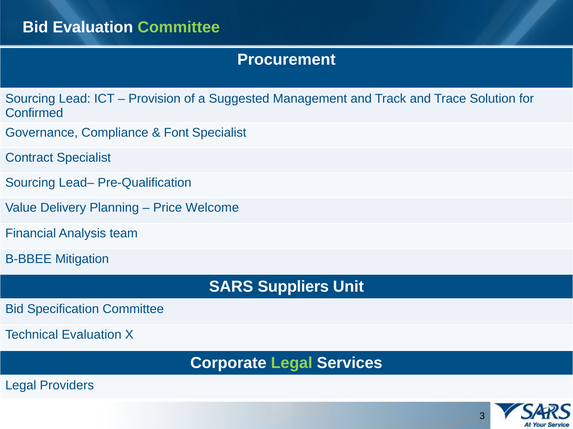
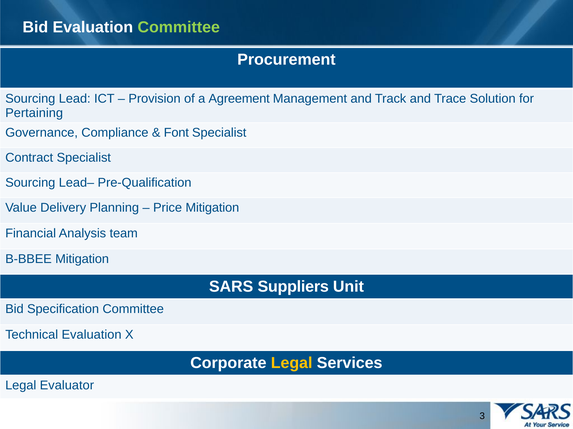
Suggested: Suggested -> Agreement (239, 99)
Confirmed: Confirmed -> Pertaining (34, 113)
Price Welcome: Welcome -> Mitigation (212, 208)
Legal colour: light green -> yellow (292, 363)
Providers: Providers -> Evaluator (67, 386)
